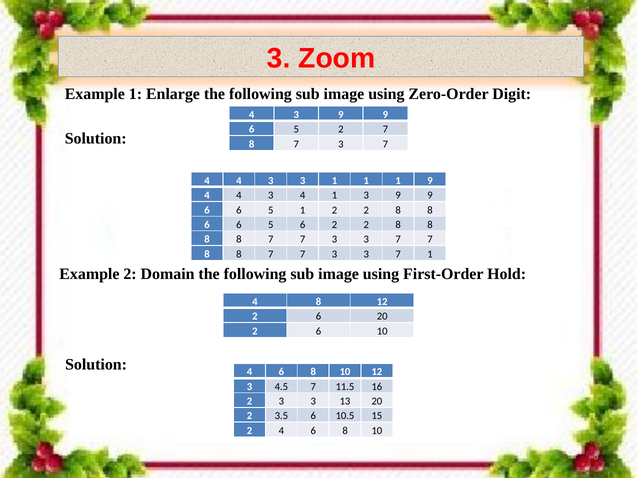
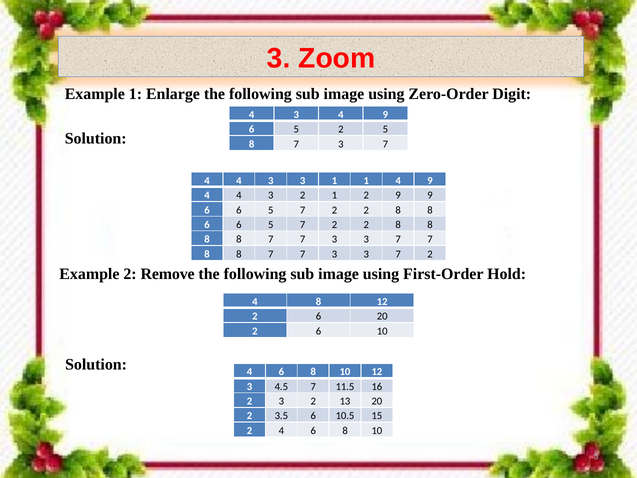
4 3 9: 9 -> 4 (341, 115)
2 7: 7 -> 5 (385, 129)
1 1 1: 1 -> 4 (398, 181)
4 3 4: 4 -> 2 (303, 195)
1 3: 3 -> 2 (366, 195)
1: 1 -> 7 (303, 210)
6: 6 -> 7 (303, 225)
3 7 1: 1 -> 2 (430, 254)
Domain: Domain -> Remove (168, 274)
2 3 3: 3 -> 2 (313, 401)
